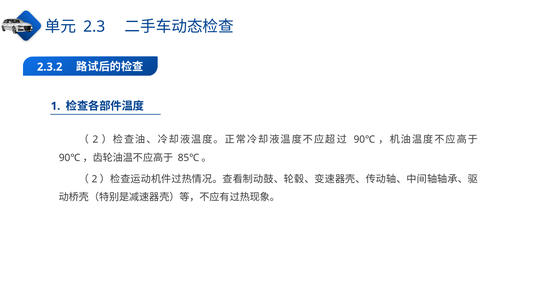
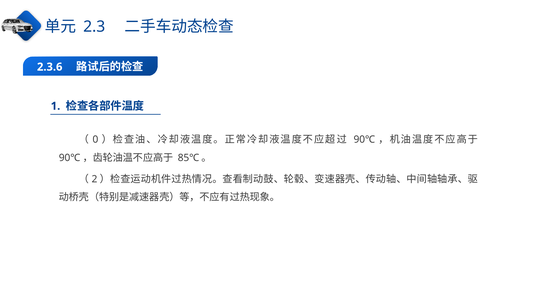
2.3.2: 2.3.2 -> 2.3.6 (50, 67)
2: 2 -> 0 (95, 139)
